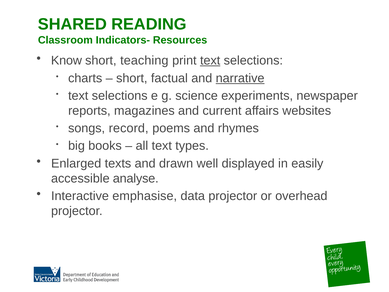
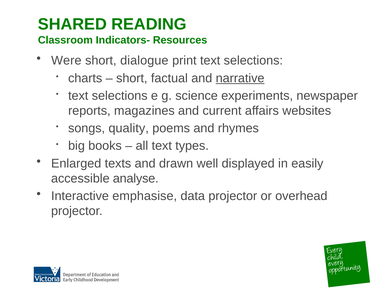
Know: Know -> Were (66, 61)
teaching: teaching -> dialogue (144, 61)
text underline: present -> none (210, 61)
record: record -> quality (129, 128)
